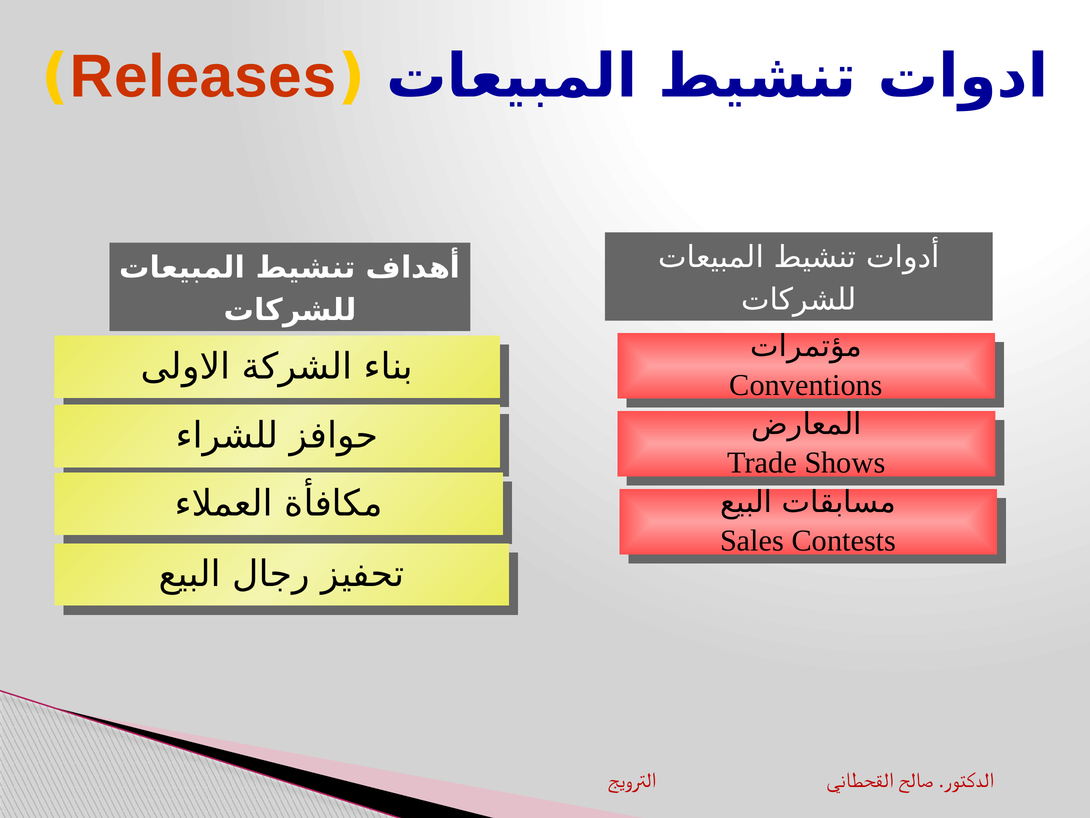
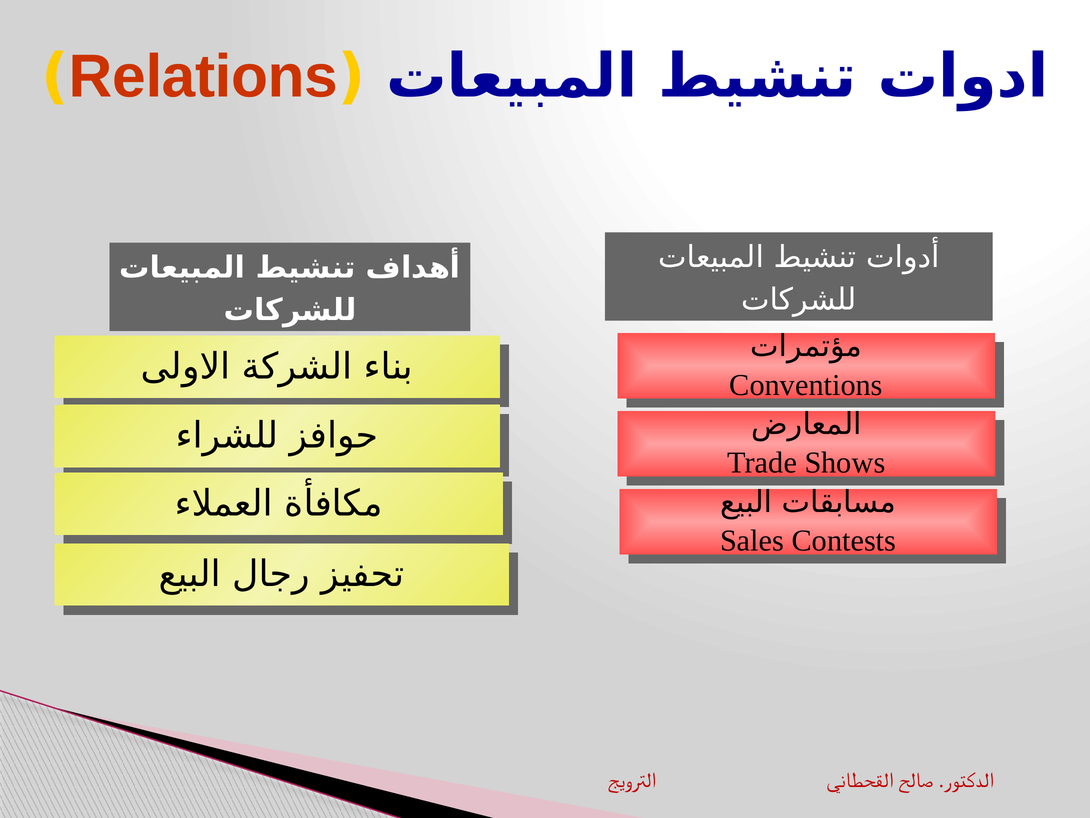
Releases: Releases -> Relations (204, 77)
